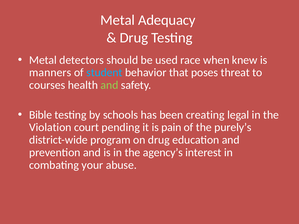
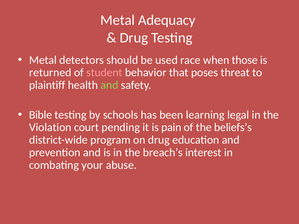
knew: knew -> those (245, 60)
manners: manners -> returned (50, 73)
student colour: light blue -> pink (104, 73)
courses: courses -> plaintiff (47, 85)
creating: creating -> learning (205, 115)
purely’s: purely’s -> beliefs’s (233, 127)
agency’s: agency’s -> breach’s (163, 153)
